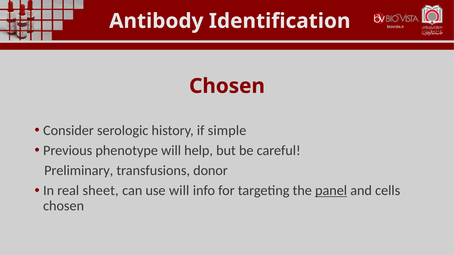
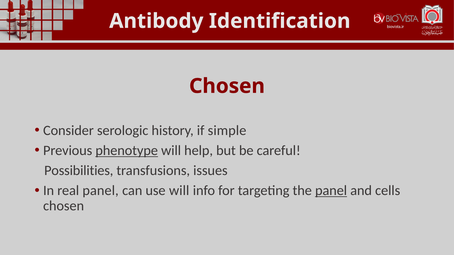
phenotype underline: none -> present (127, 151)
Preliminary: Preliminary -> Possibilities (79, 171)
donor: donor -> issues (210, 171)
real sheet: sheet -> panel (101, 191)
